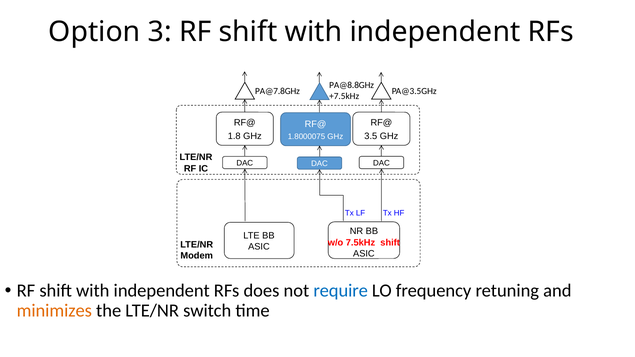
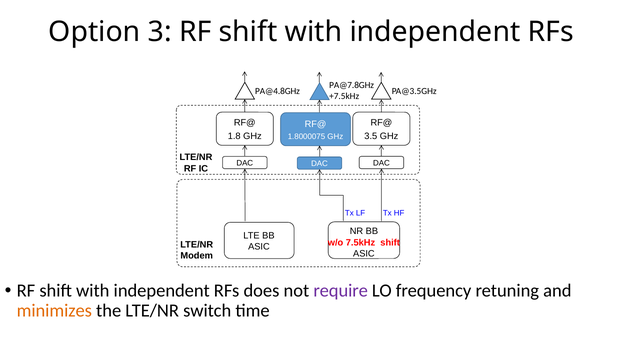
PA@8.8GHz: PA@8.8GHz -> PA@7.8GHz (352, 85)
PA@7.8GHz: PA@7.8GHz -> PA@4.8GHz (277, 91)
require colour: blue -> purple (341, 291)
